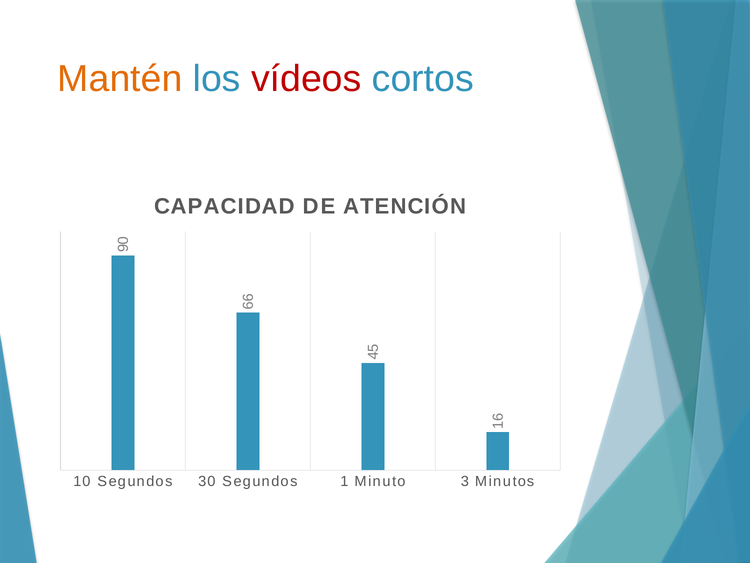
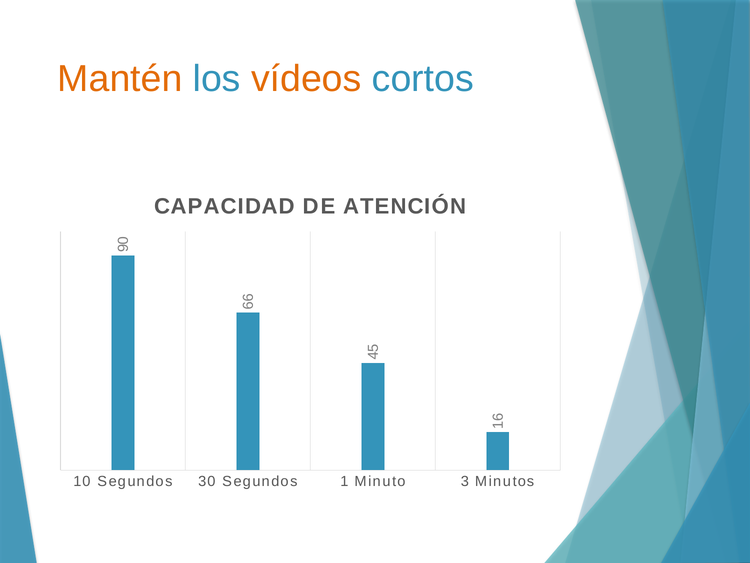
vídeos colour: red -> orange (306, 79)
